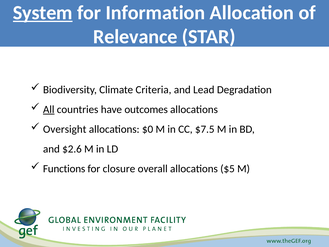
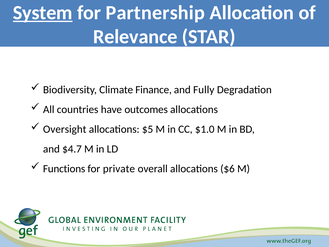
Information: Information -> Partnership (155, 13)
Criteria: Criteria -> Finance (154, 90)
Lead: Lead -> Fully (204, 90)
All underline: present -> none (49, 109)
$0: $0 -> $5 (148, 129)
$7.5: $7.5 -> $1.0 (205, 129)
$2.6: $2.6 -> $4.7 (72, 149)
closure: closure -> private (119, 169)
$5: $5 -> $6 (228, 169)
